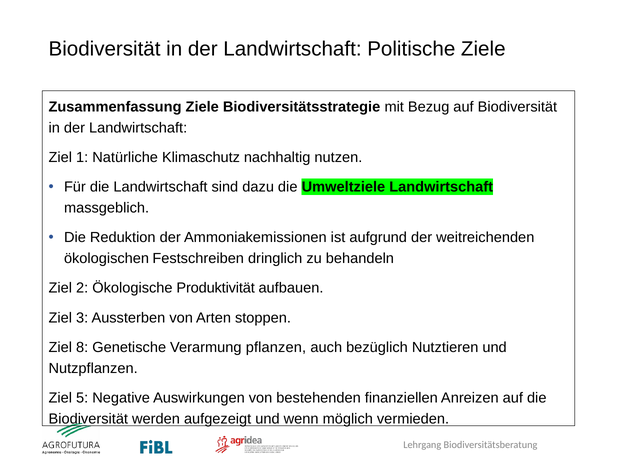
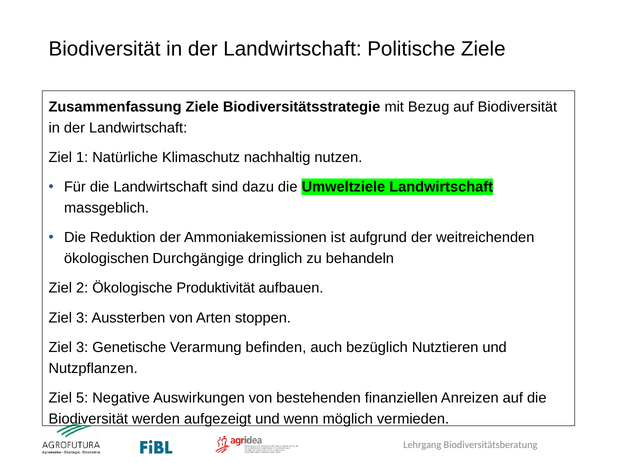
Festschreiben: Festschreiben -> Durchgängige (198, 258)
8: 8 -> 3 (82, 347)
pflanzen: pflanzen -> befinden (276, 347)
